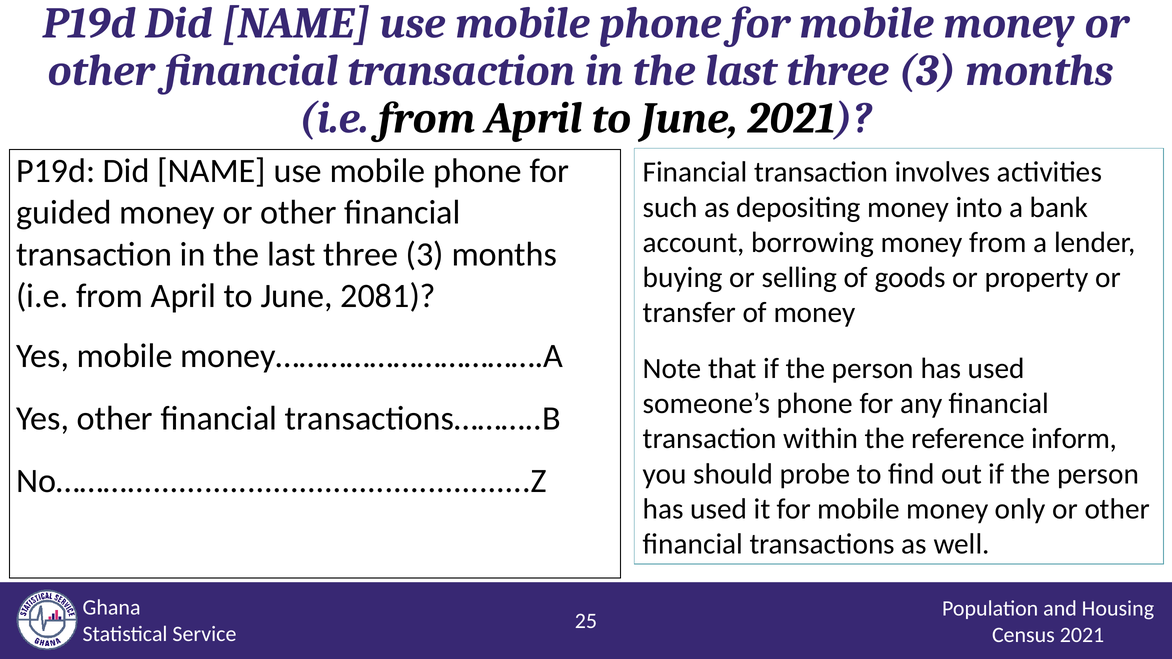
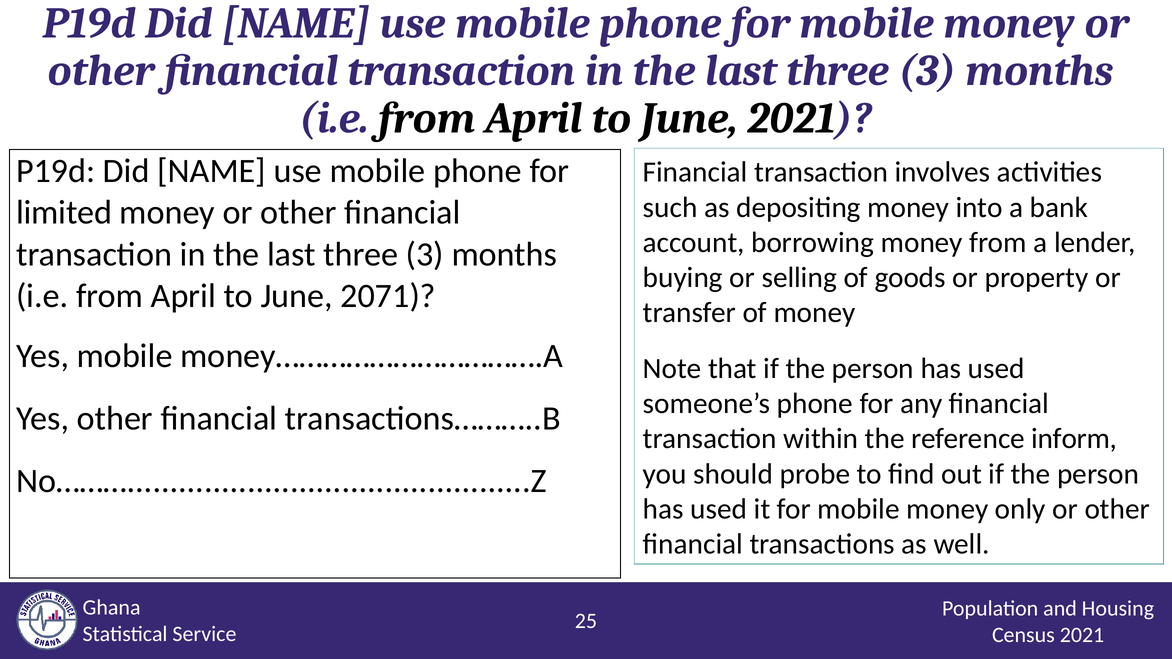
guided: guided -> limited (64, 213)
2081: 2081 -> 2071 (388, 296)
